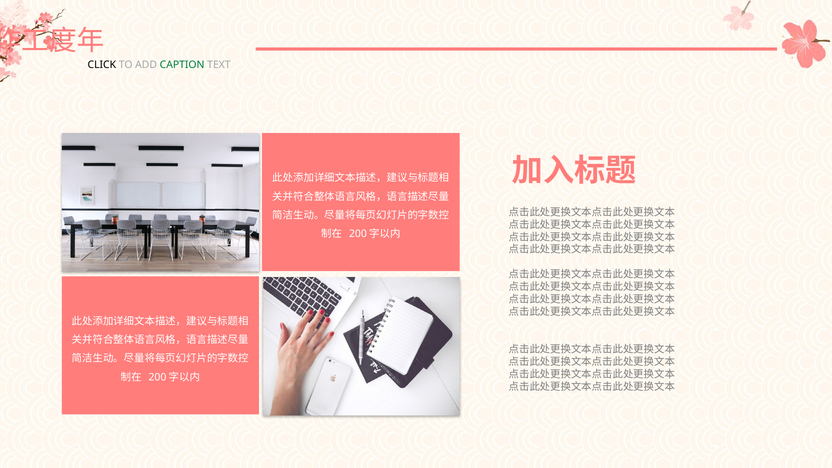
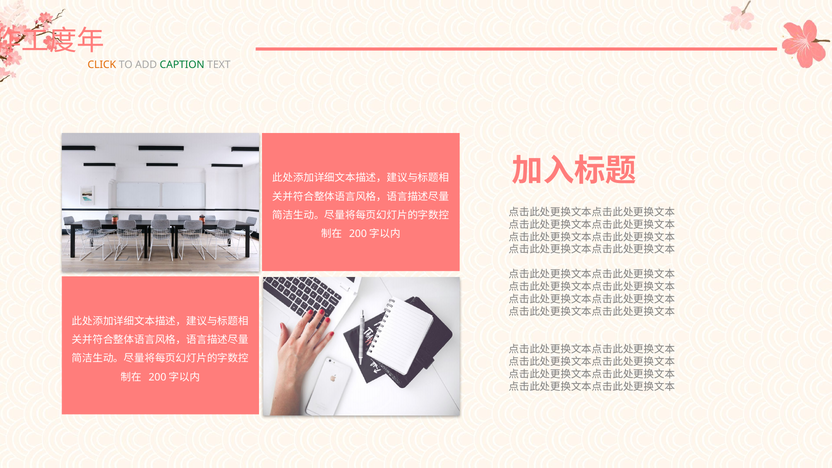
CLICK colour: black -> orange (102, 65)
